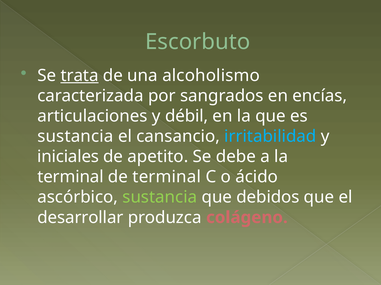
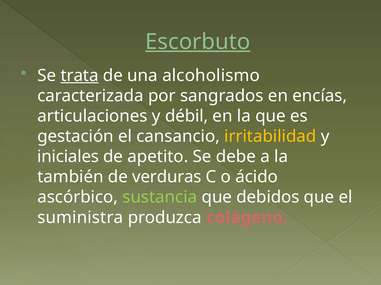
Escorbuto underline: none -> present (198, 42)
sustancia: sustancia -> gestación (75, 137)
irritabilidad colour: light blue -> yellow (270, 137)
terminal: terminal -> también (70, 177)
de terminal: terminal -> verduras (167, 177)
desarrollar: desarrollar -> suministra (80, 218)
